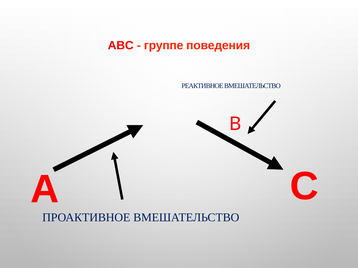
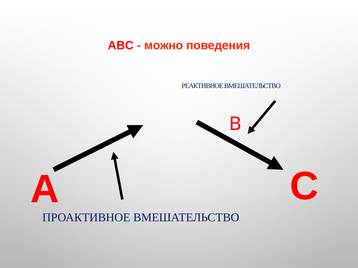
группе: группе -> можно (164, 46)
